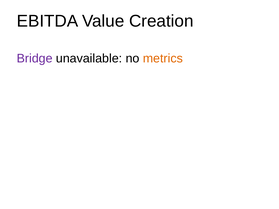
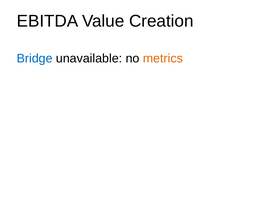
Bridge colour: purple -> blue (35, 59)
